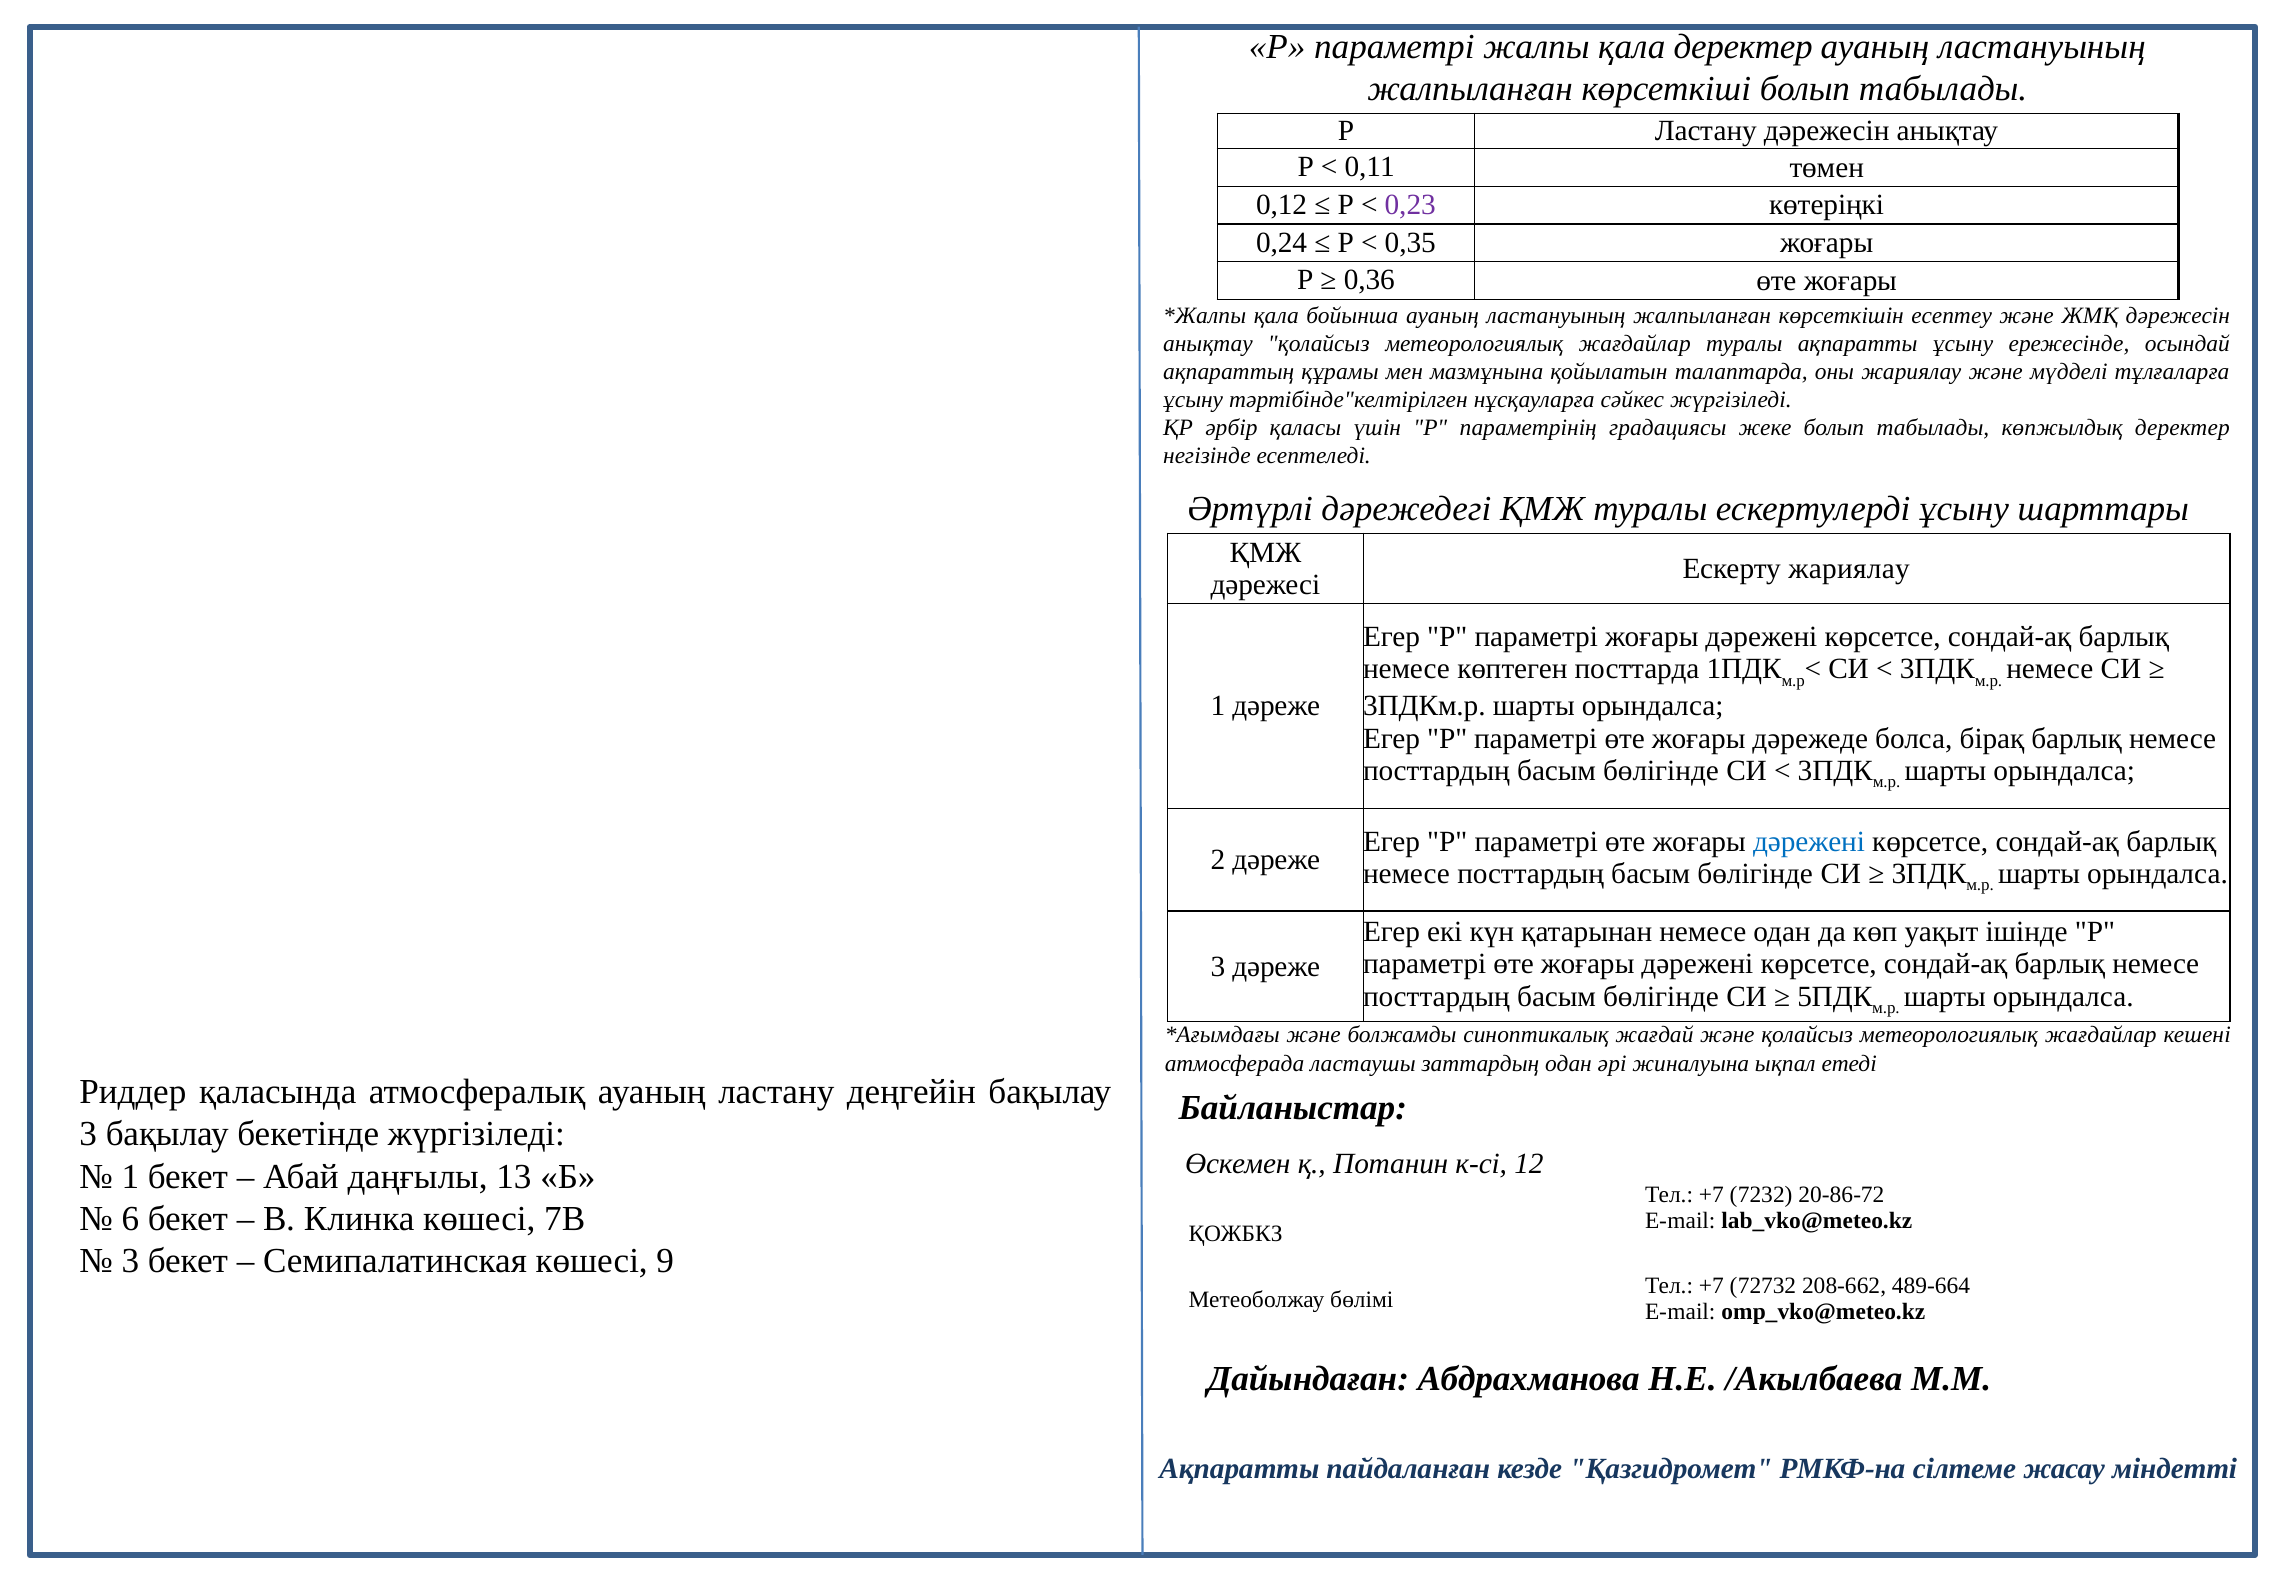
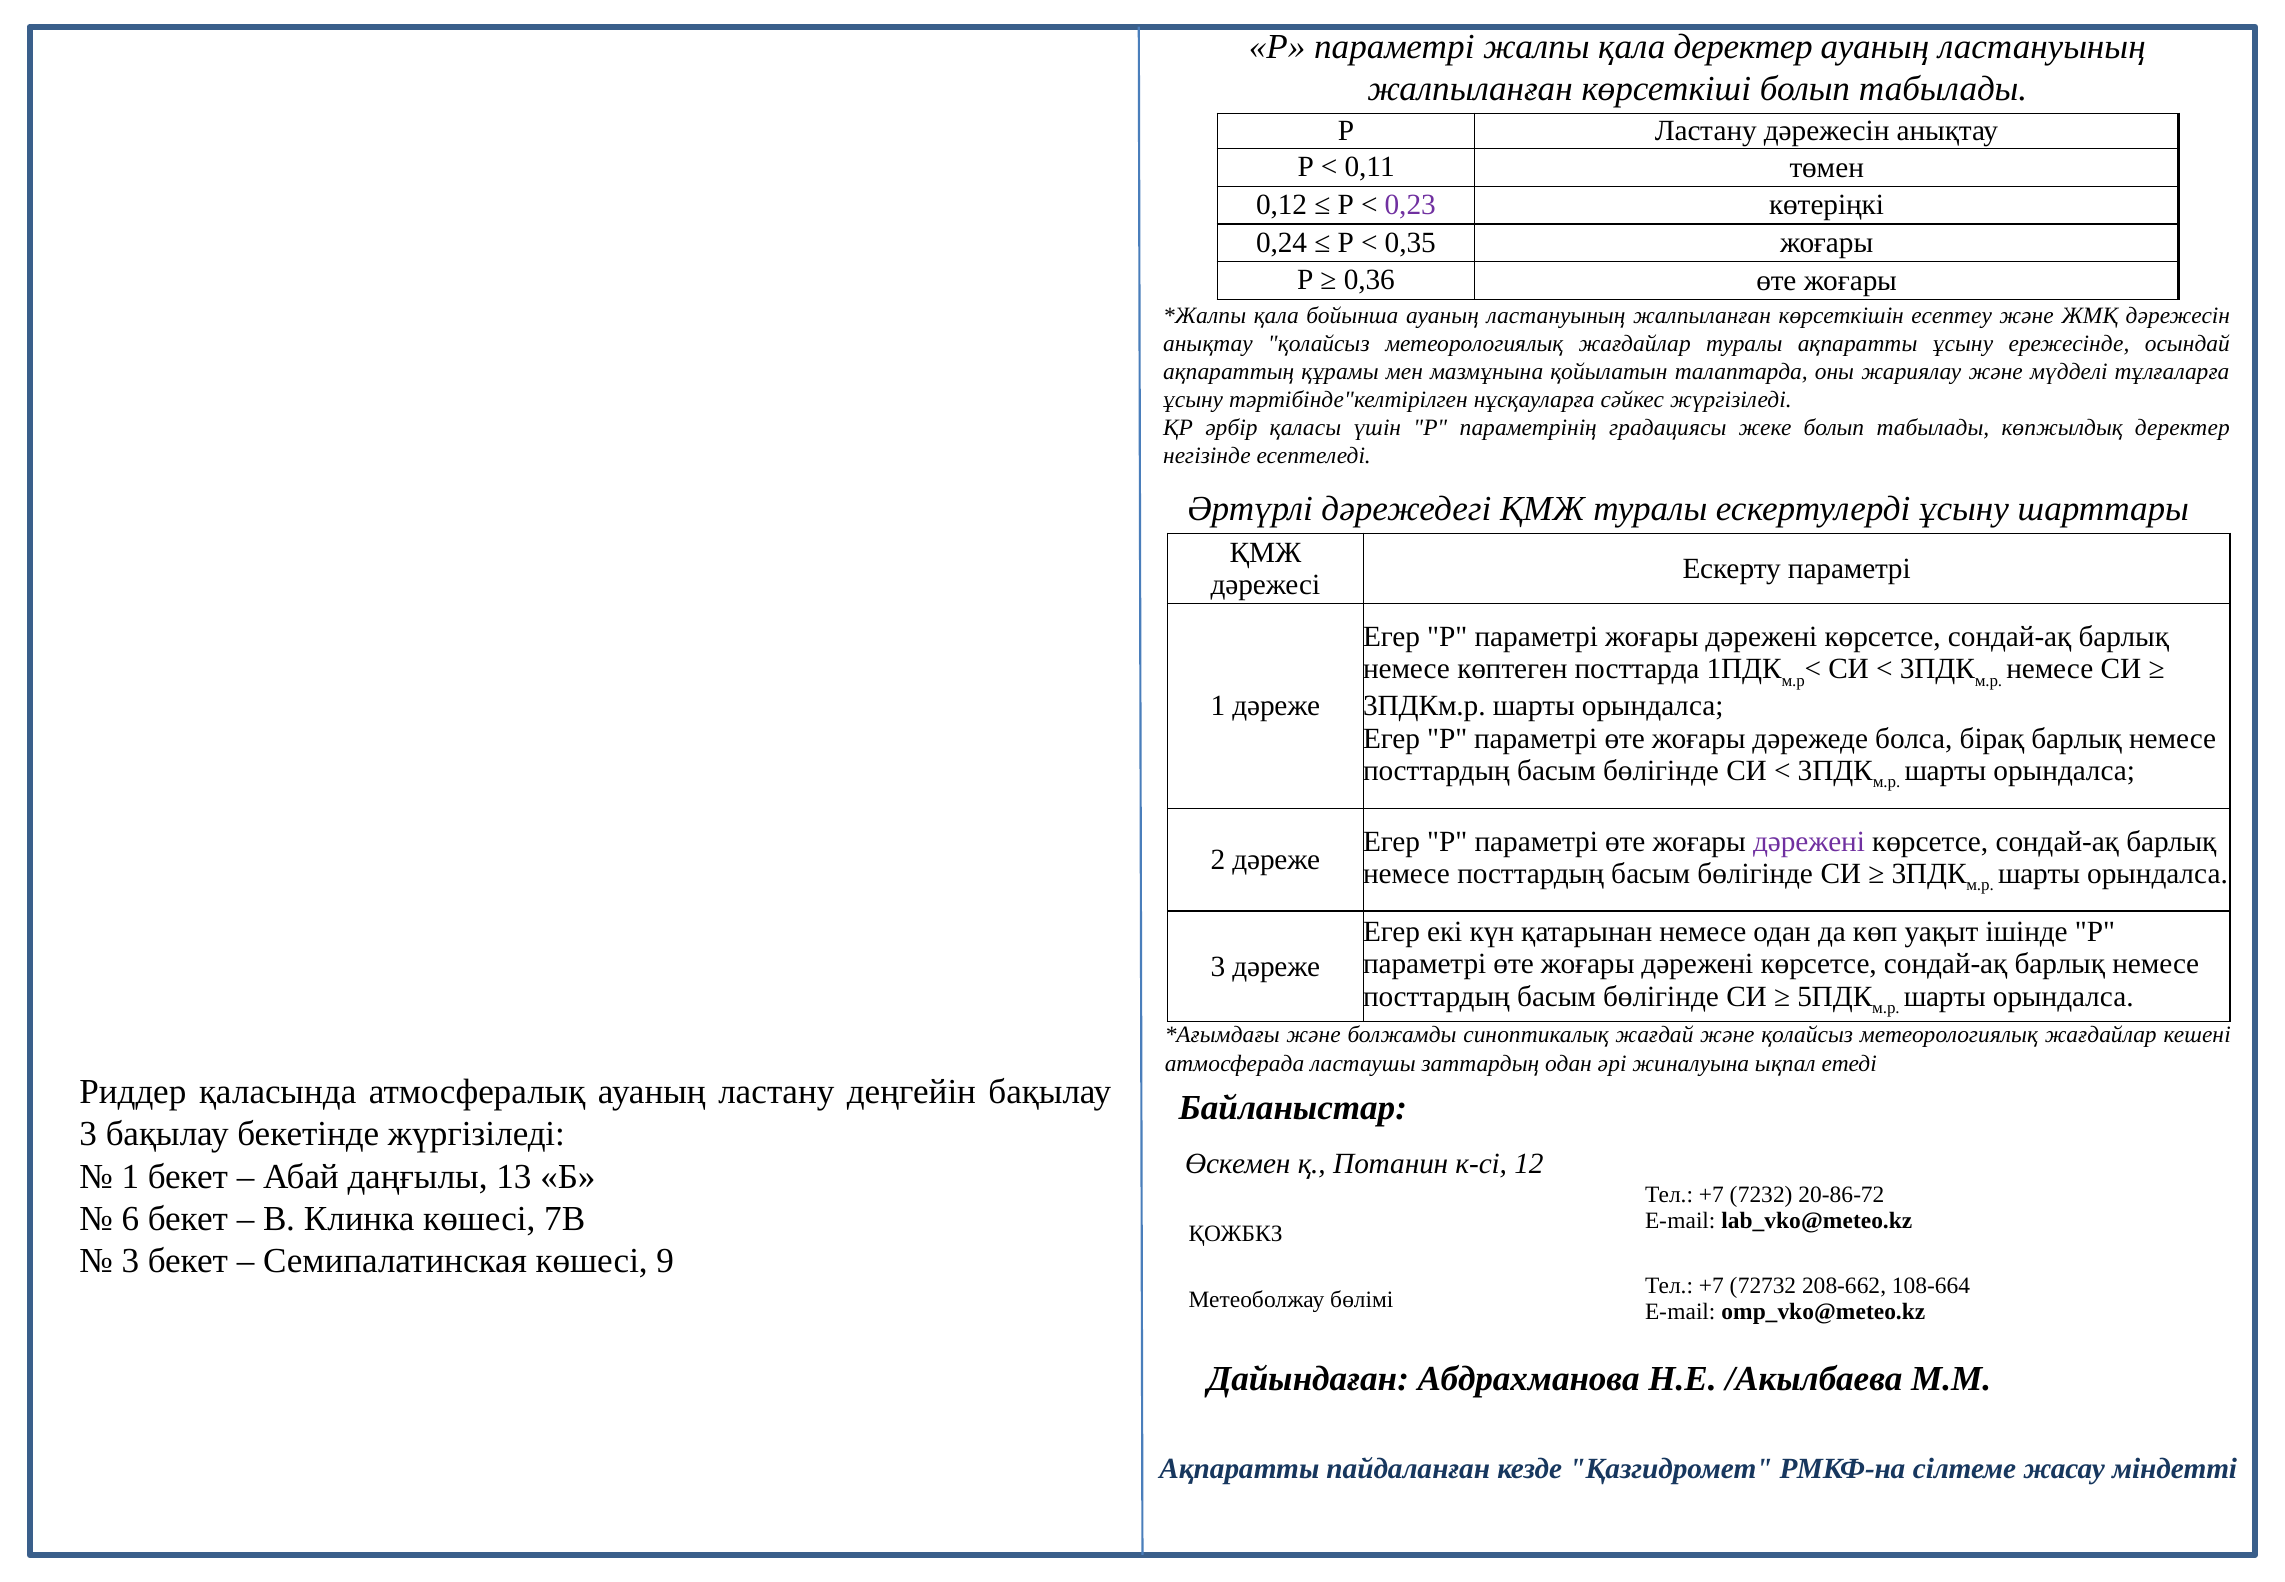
Ескерту жариялау: жариялау -> параметрі (1849, 569)
дәрежені colour: blue -> purple (1809, 841)
489-664: 489-664 -> 108-664 (1931, 1286)
